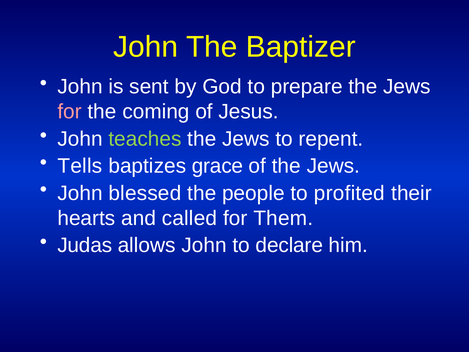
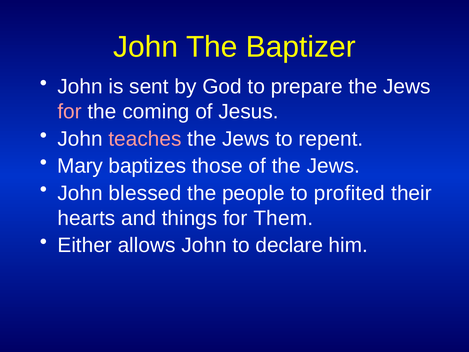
teaches colour: light green -> pink (145, 139)
Tells: Tells -> Mary (80, 166)
grace: grace -> those (217, 166)
called: called -> things (190, 218)
Judas: Judas -> Either (85, 245)
